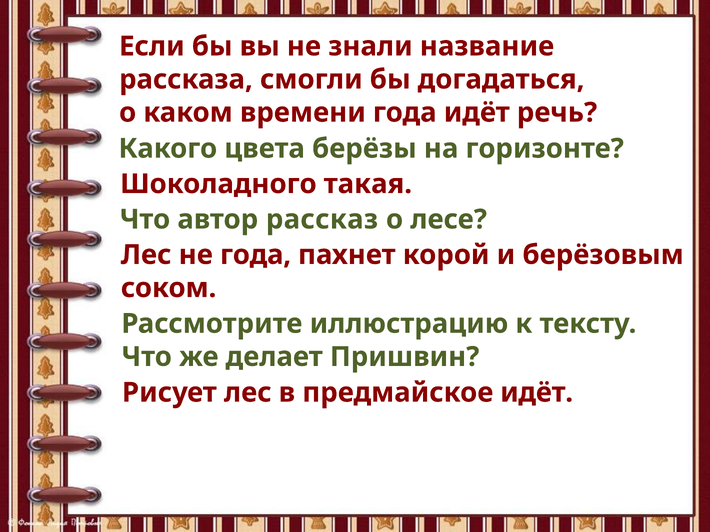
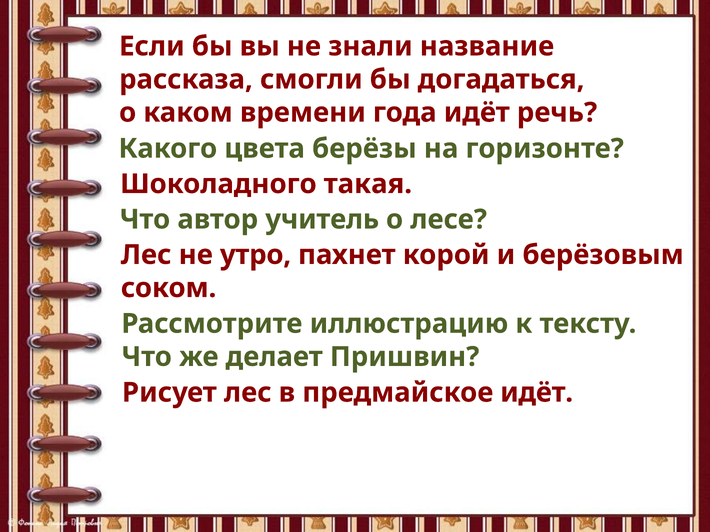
рассказ: рассказ -> учитель (322, 220)
не года: года -> утро (256, 255)
